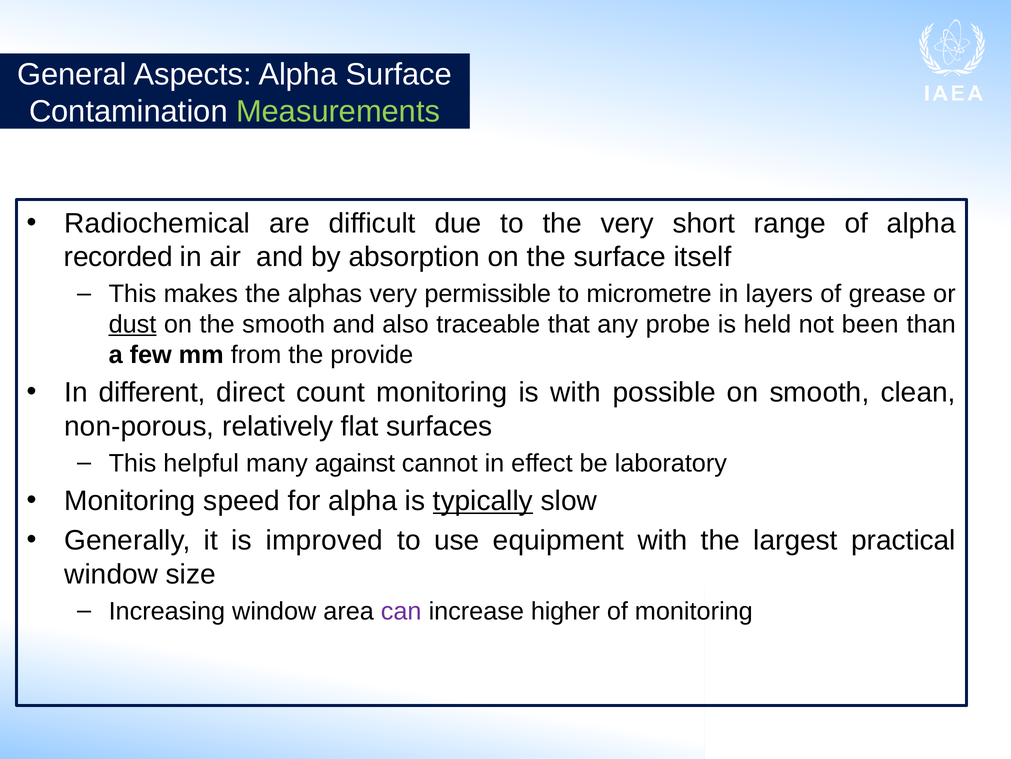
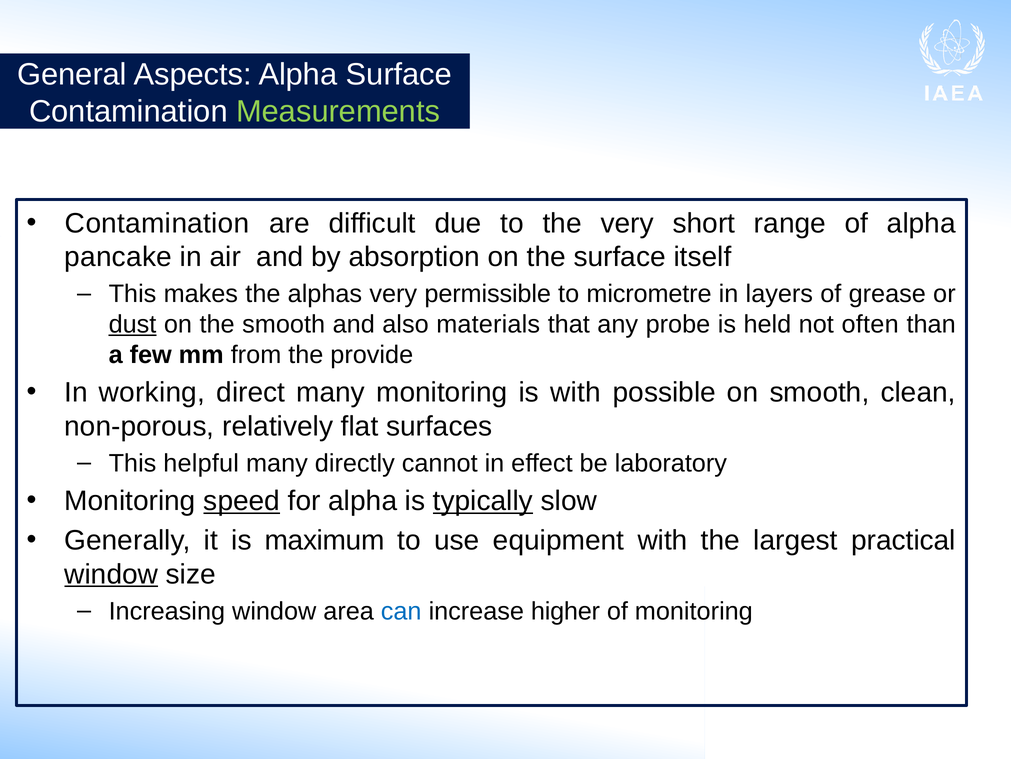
Radiochemical: Radiochemical -> Contamination (157, 223)
recorded: recorded -> pancake (118, 257)
traceable: traceable -> materials (488, 324)
been: been -> often (870, 324)
different: different -> working (152, 392)
direct count: count -> many (331, 392)
against: against -> directly (355, 463)
speed underline: none -> present (242, 501)
improved: improved -> maximum (325, 540)
window underline: none -> present (111, 574)
can colour: purple -> blue (401, 611)
